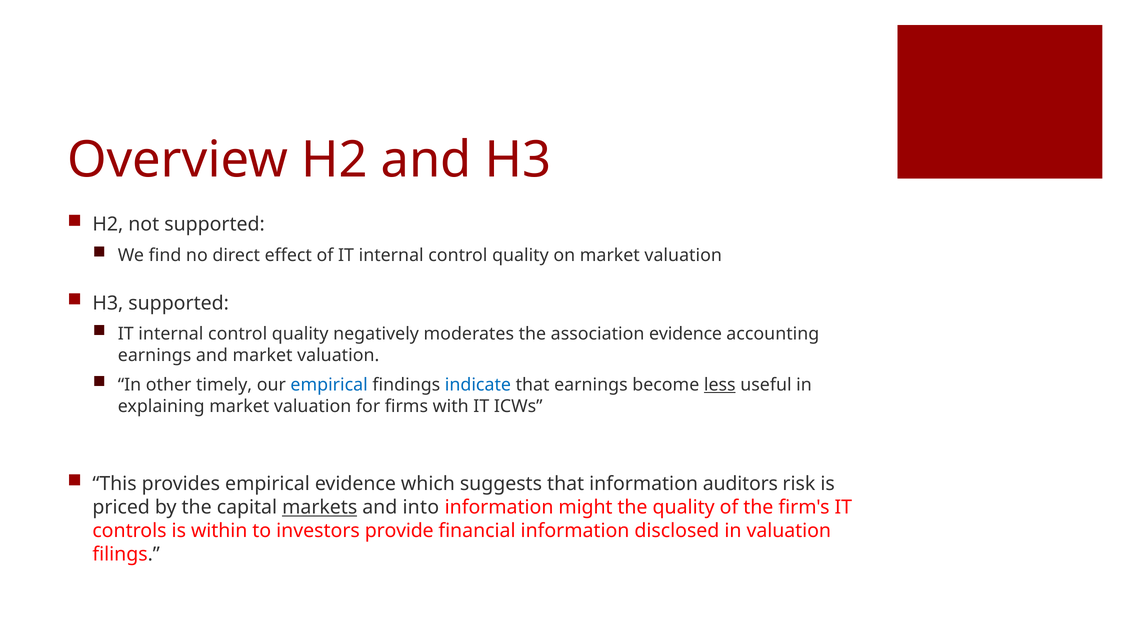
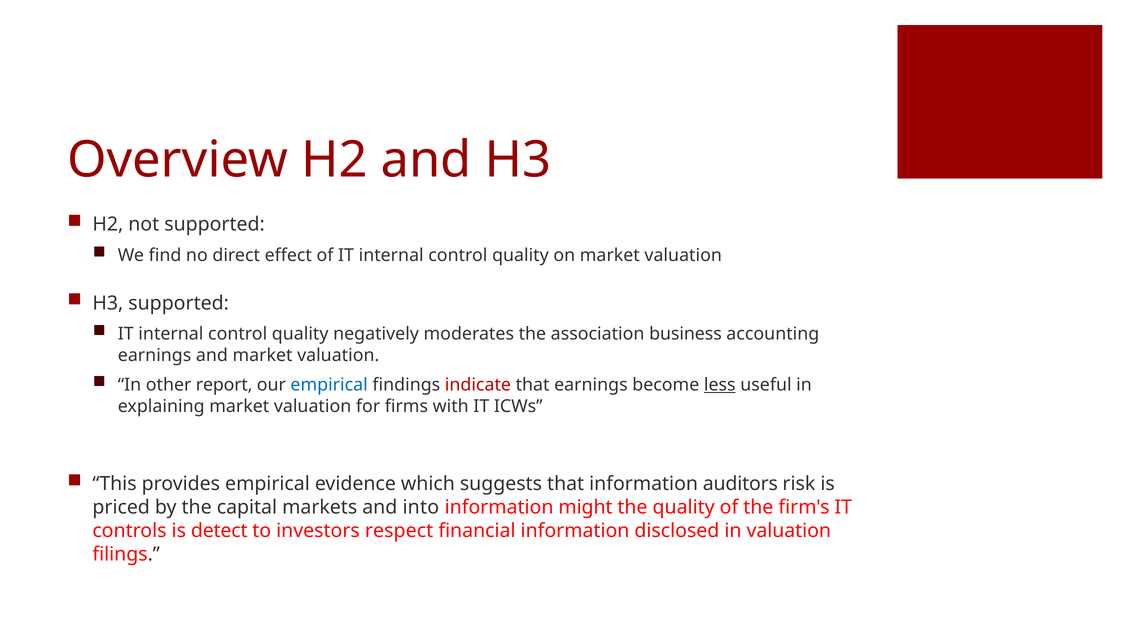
association evidence: evidence -> business (685, 334)
timely: timely -> report (224, 385)
indicate colour: blue -> red (478, 385)
markets underline: present -> none (320, 508)
within: within -> detect (219, 531)
provide: provide -> respect (399, 531)
